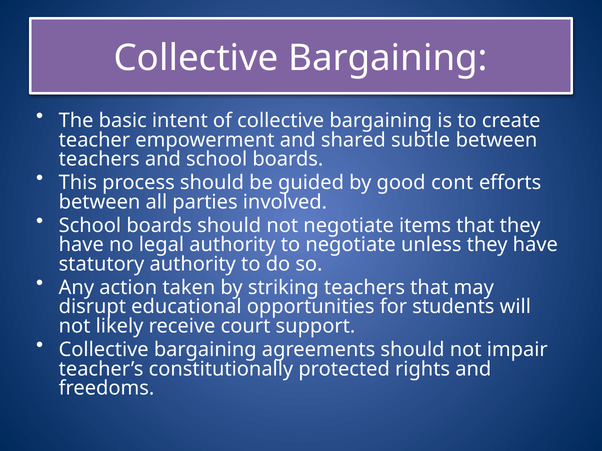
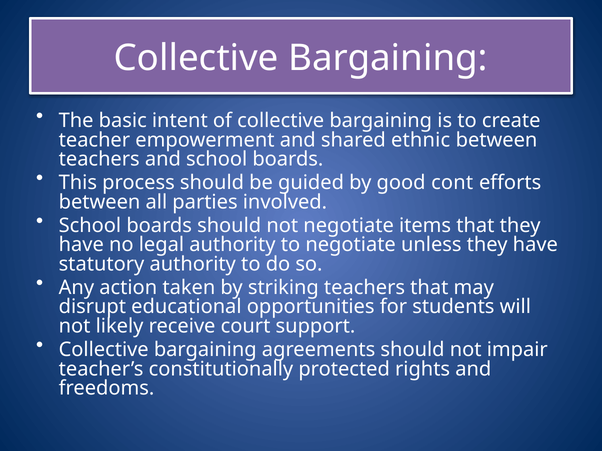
subtle: subtle -> ethnic (421, 140)
